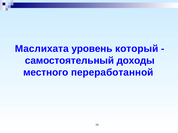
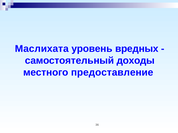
который: который -> вредных (137, 49)
переработанной: переработанной -> предоставление (112, 73)
